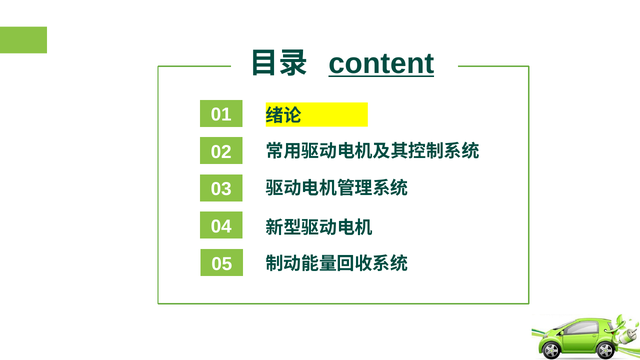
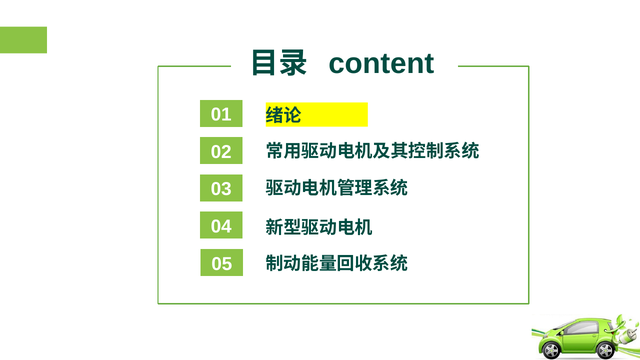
content underline: present -> none (381, 64)
